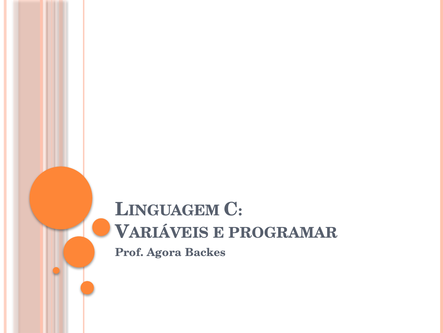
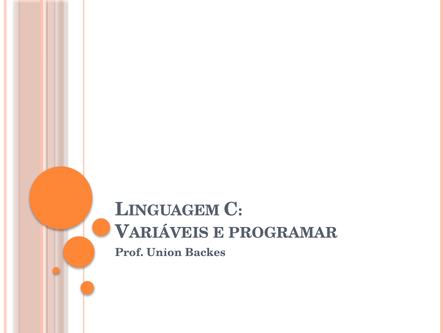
Agora: Agora -> Union (164, 252)
